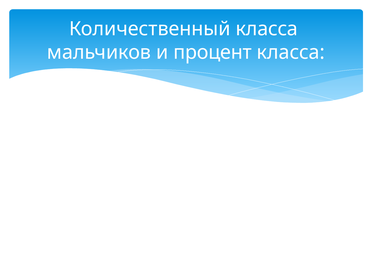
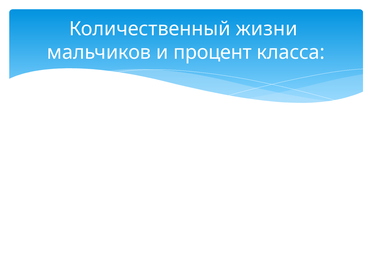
Количественный класса: класса -> жизни (267, 29)
